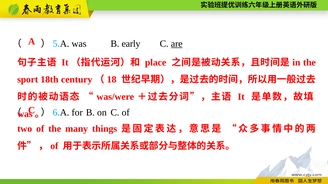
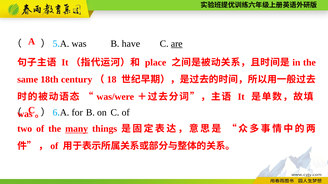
early: early -> have (131, 44)
sport: sport -> same (28, 80)
many underline: none -> present (77, 129)
